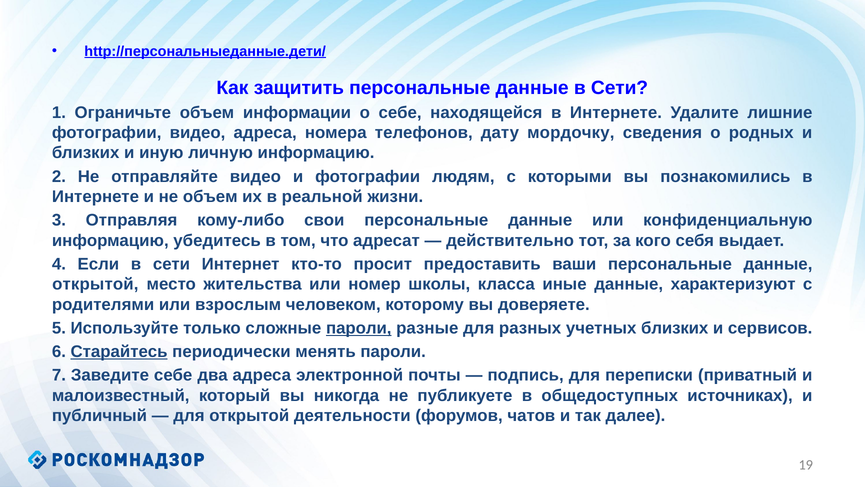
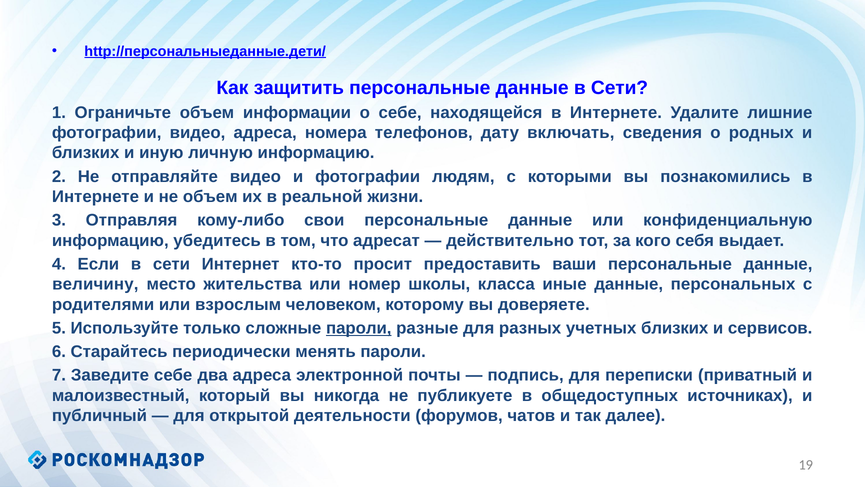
мордочку: мордочку -> включать (571, 133)
открытой: открытой -> величину (95, 284)
характеризуют: характеризуют -> персональных (733, 284)
Старайтесь underline: present -> none (119, 351)
